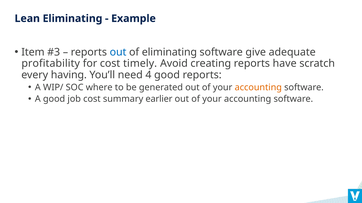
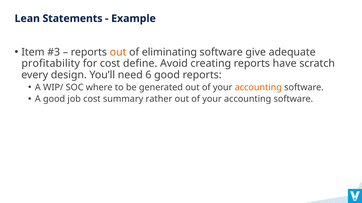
Lean Eliminating: Eliminating -> Statements (73, 19)
out colour: blue -> orange (118, 52)
timely: timely -> define (140, 64)
having: having -> design (69, 75)
4: 4 -> 6 (148, 75)
earlier: earlier -> rather (159, 99)
